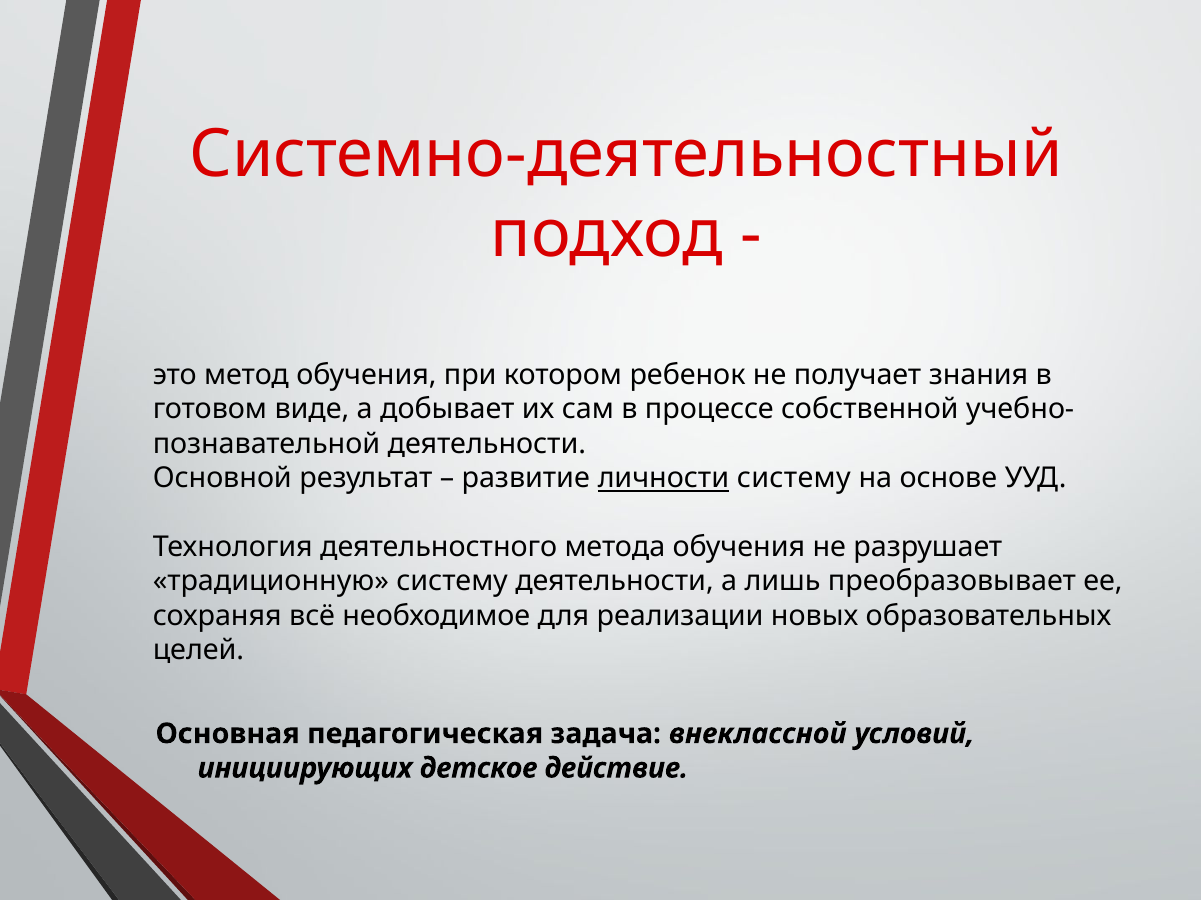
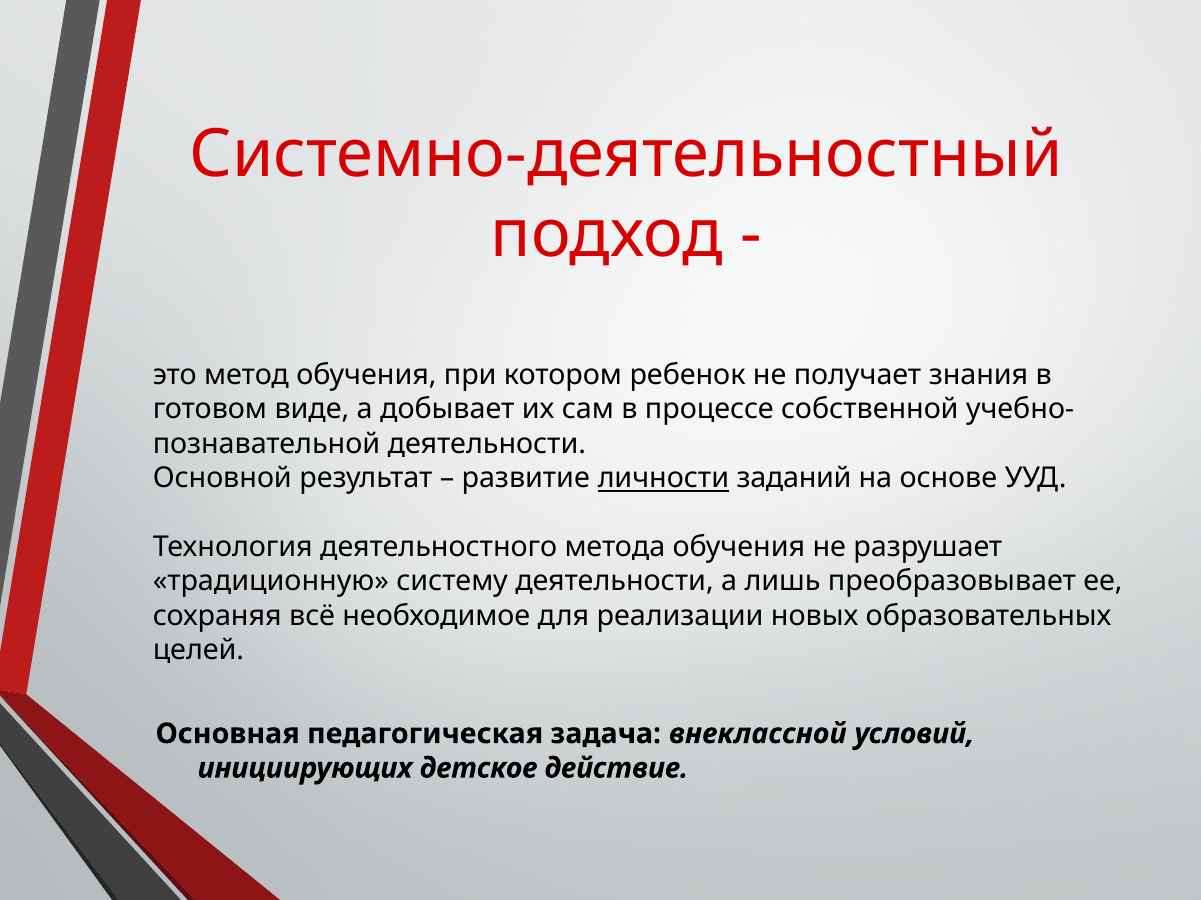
личности систему: систему -> заданий (794, 478)
